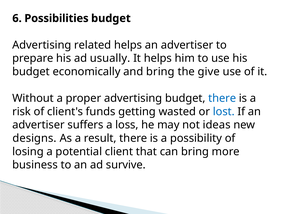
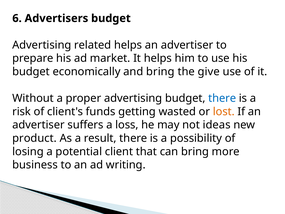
Possibilities: Possibilities -> Advertisers (56, 18)
usually: usually -> market (110, 58)
lost colour: blue -> orange (224, 111)
designs: designs -> product (35, 138)
survive: survive -> writing (126, 165)
